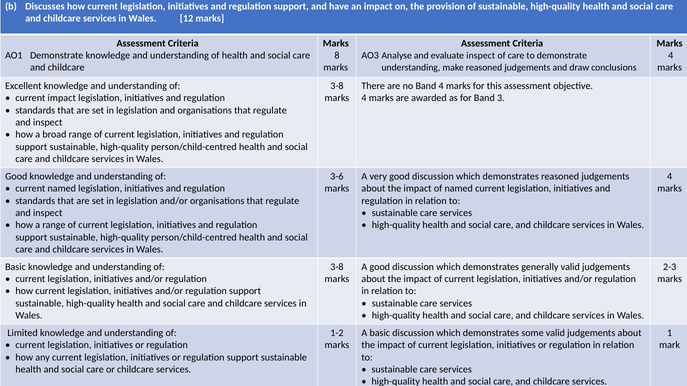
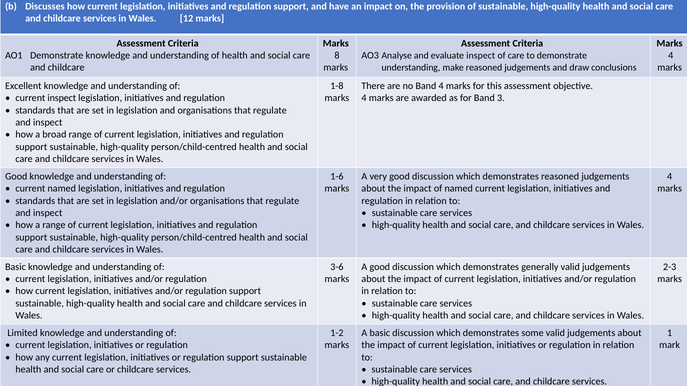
3-8: 3-8 -> 1-8 (337, 86)
current impact: impact -> inspect (62, 98)
3-6: 3-6 -> 1-6 (337, 177)
3-8: 3-8 -> 3-6 (337, 267)
